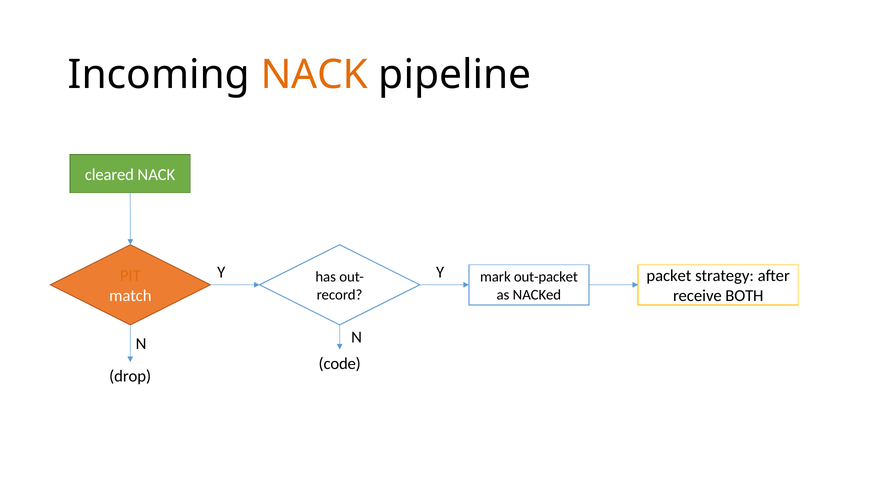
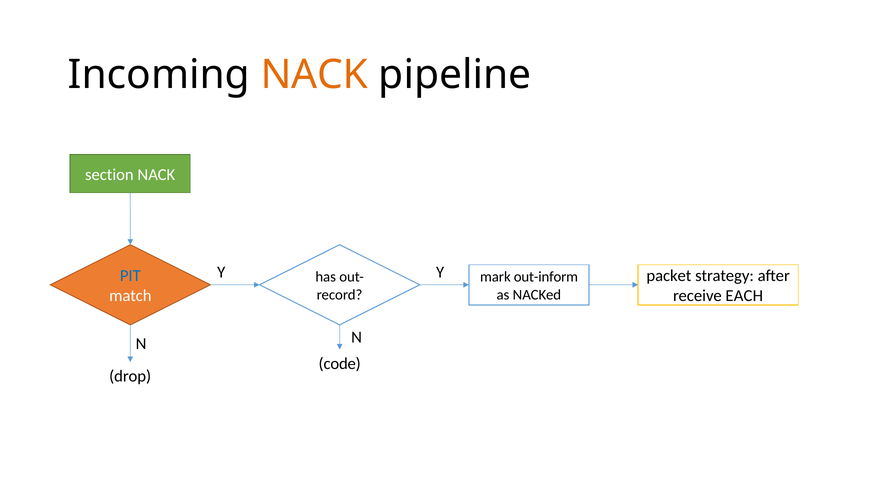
cleared: cleared -> section (109, 175)
PIT colour: orange -> blue (130, 276)
out-packet: out-packet -> out-inform (546, 277)
BOTH: BOTH -> EACH (744, 296)
